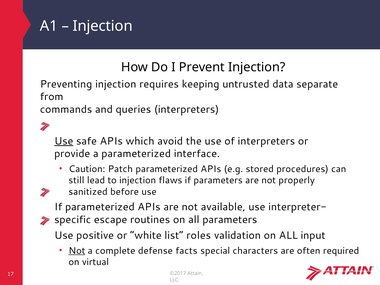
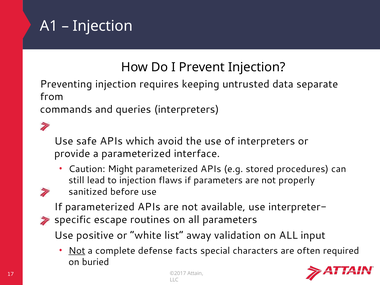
Use underline: present -> none (64, 141)
Patch: Patch -> Might (120, 169)
roles: roles -> away (199, 235)
virtual: virtual -> buried (96, 262)
